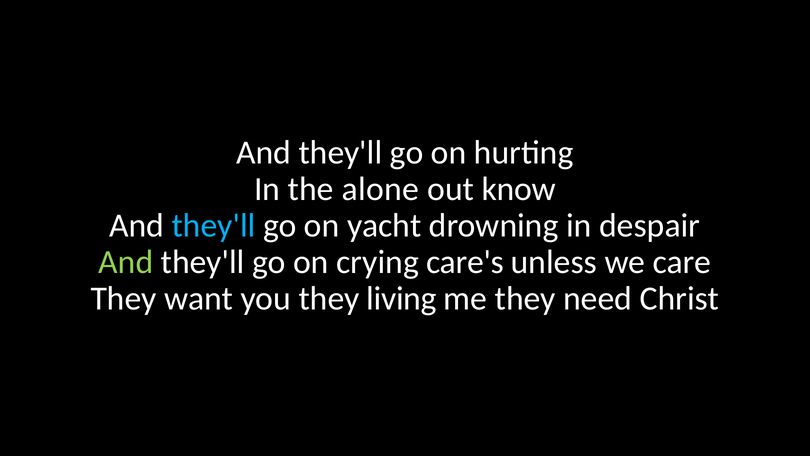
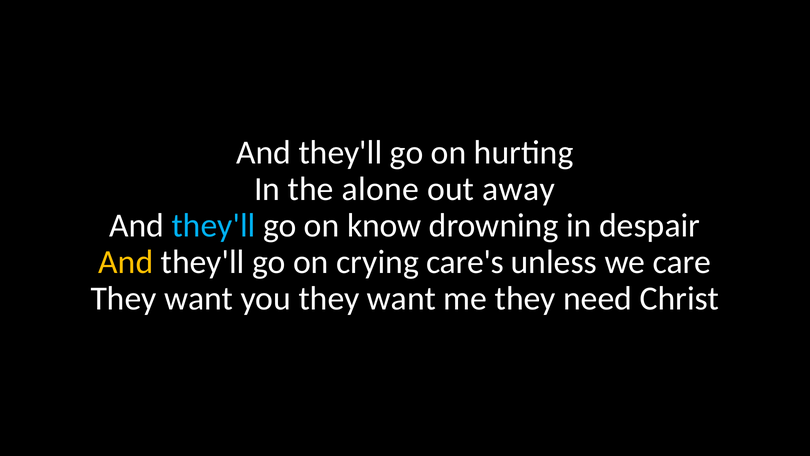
know: know -> away (519, 189)
yacht: yacht -> know (384, 225)
And colour: light green -> yellow (126, 262)
you they living: living -> want (401, 298)
